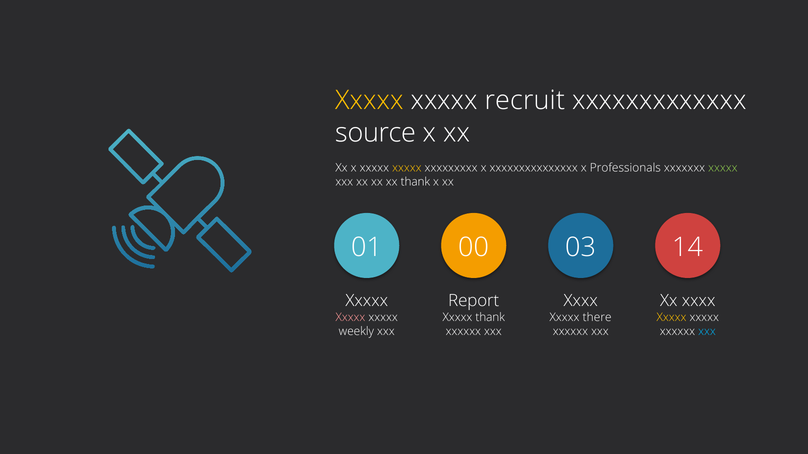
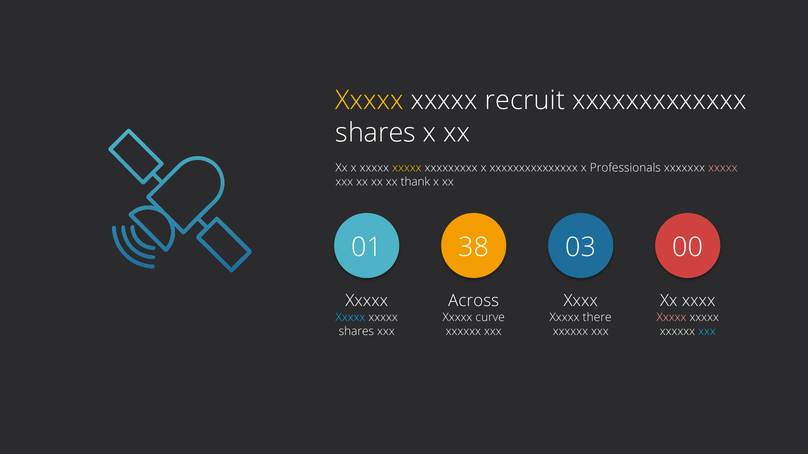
source: source -> shares (376, 133)
xxxxx colour: light green -> pink (723, 168)
00: 00 -> 38 (474, 248)
14: 14 -> 00 (688, 248)
Report: Report -> Across (474, 301)
Xxxxx colour: pink -> light blue (350, 318)
Xxxxx thank: thank -> curve (490, 318)
Xxxxx colour: yellow -> pink (672, 318)
weekly: weekly -> shares (356, 332)
